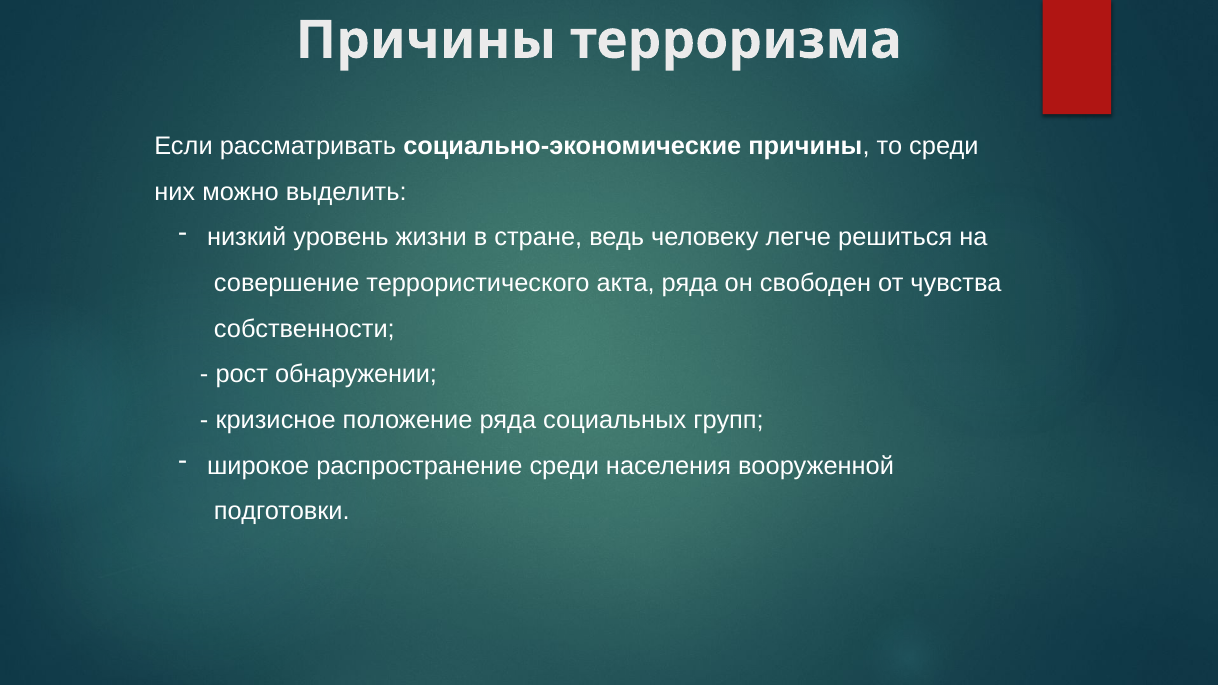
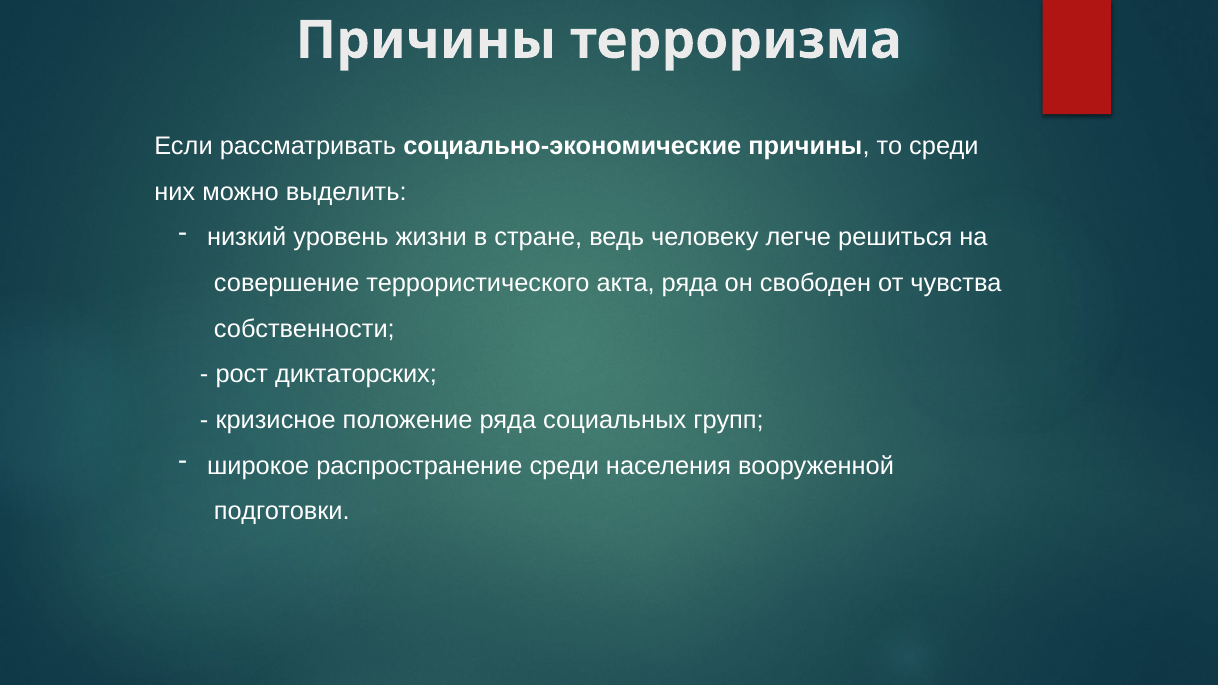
обнаружении: обнаружении -> диктаторских (356, 374)
